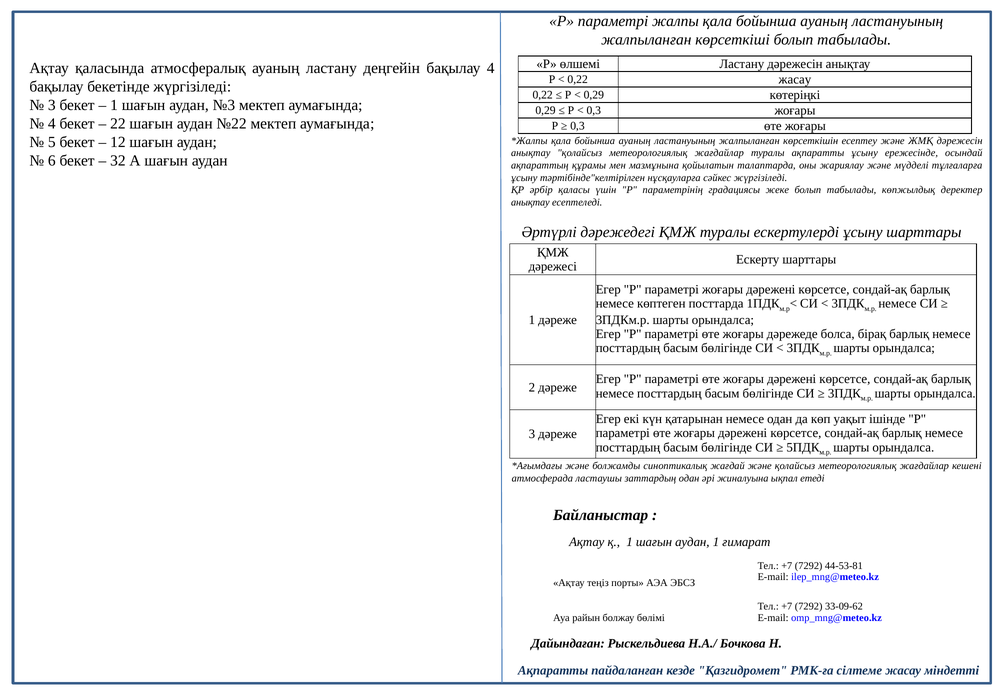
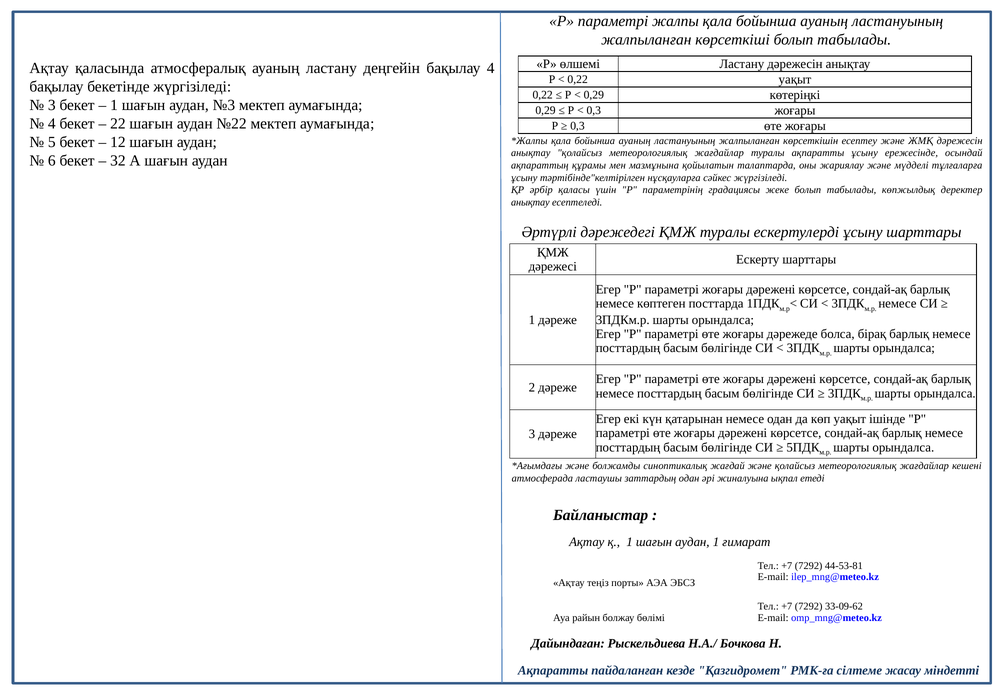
0,22 жасау: жасау -> уақыт (795, 79)
